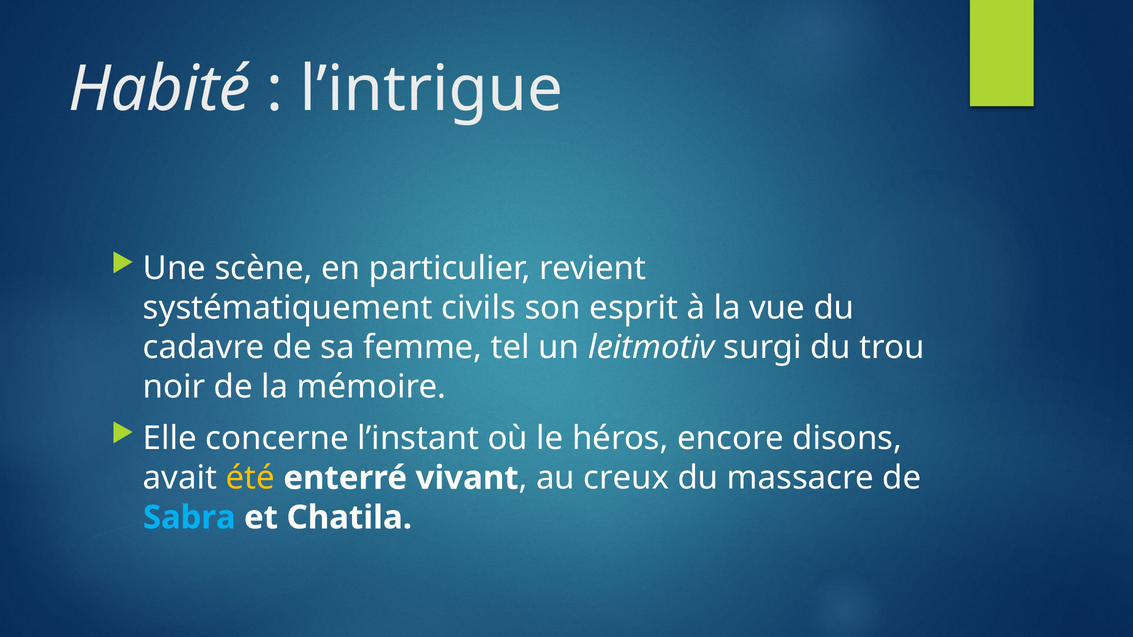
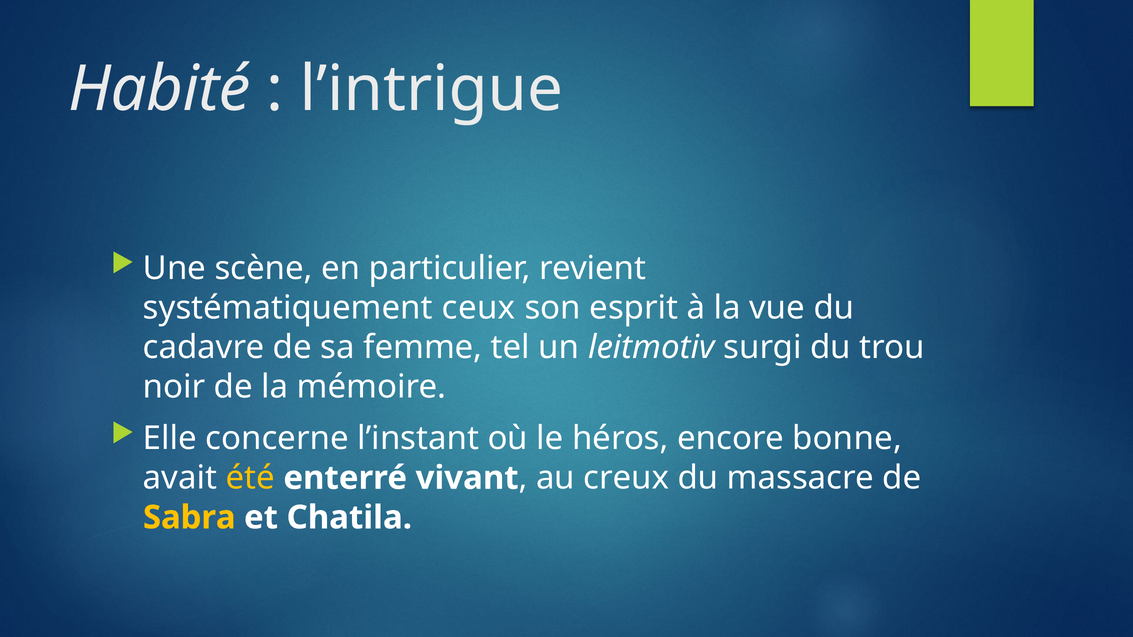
civils: civils -> ceux (479, 308)
disons: disons -> bonne (847, 439)
Sabra colour: light blue -> yellow (189, 518)
